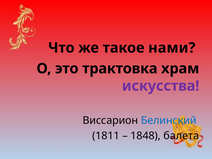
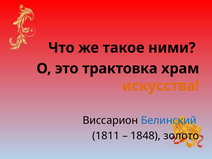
нами: нами -> ними (172, 48)
искусства colour: purple -> orange (161, 86)
балета: балета -> золото (181, 136)
